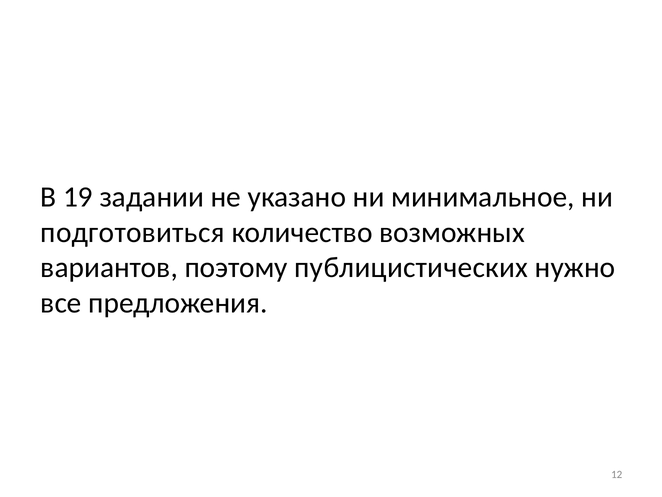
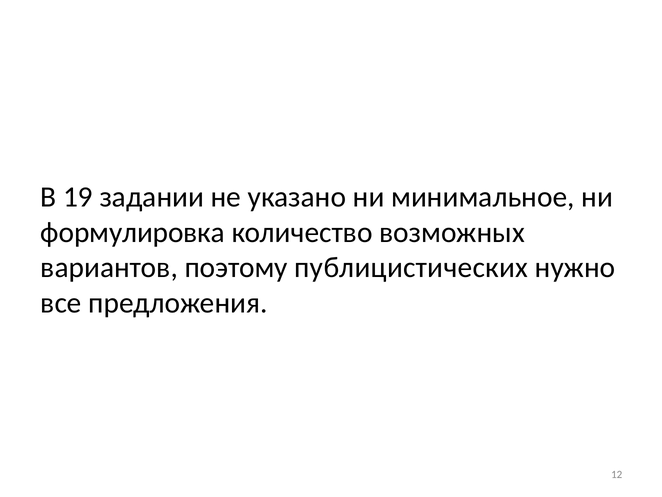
подготовиться: подготовиться -> формулировка (133, 232)
